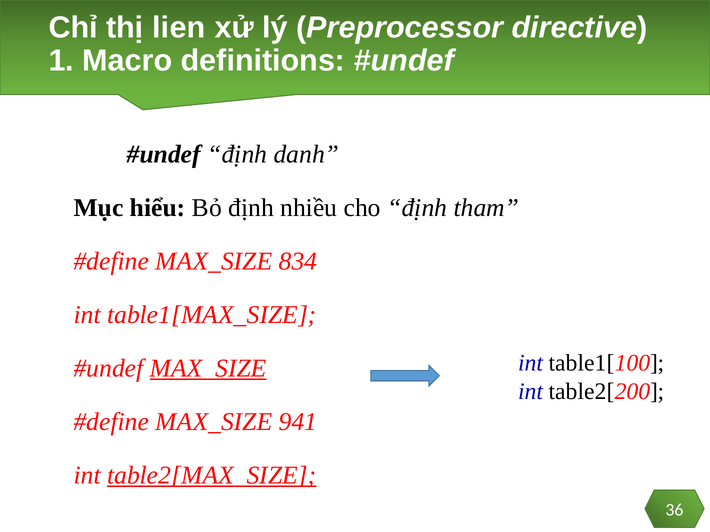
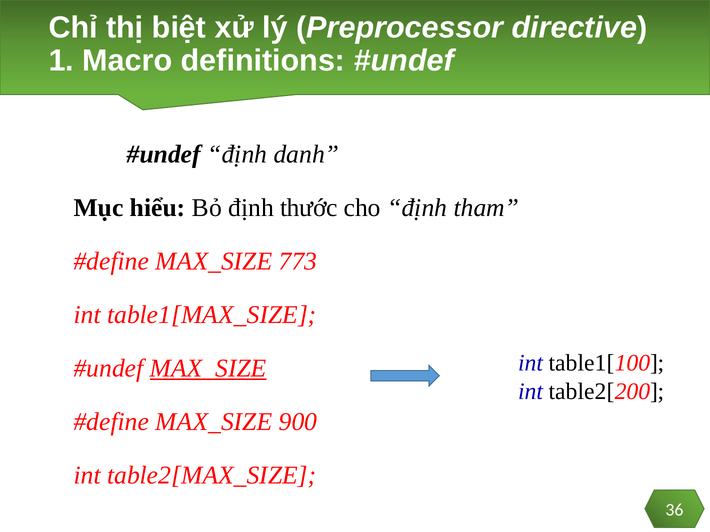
lien: lien -> biệt (179, 28)
nhiều: nhiều -> thước (309, 208)
834: 834 -> 773 (298, 261)
941: 941 -> 900 (298, 422)
table2[MAX_SIZE underline: present -> none (212, 476)
